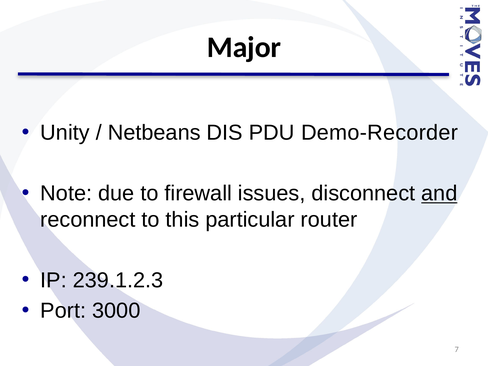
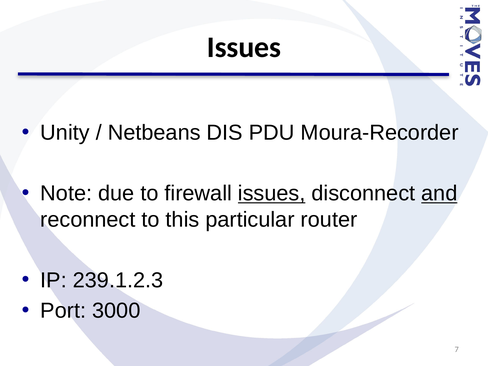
Major: Major -> Issues (244, 47)
Demo-Recorder: Demo-Recorder -> Moura-Recorder (380, 133)
issues underline: none -> present (272, 193)
